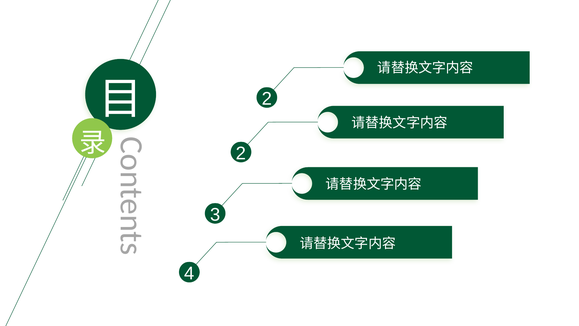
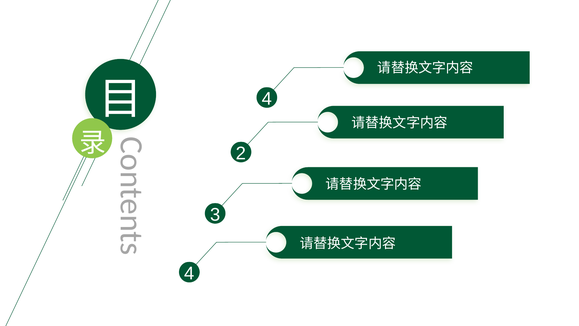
2: 2 -> 4 (267, 99)
